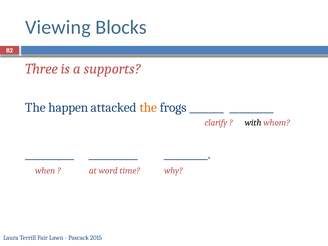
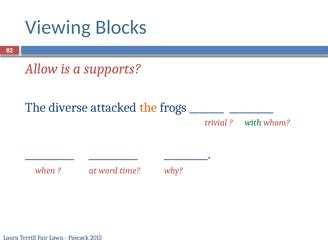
Three: Three -> Allow (42, 69)
happen: happen -> diverse (68, 108)
clarify: clarify -> trivial (216, 123)
with colour: black -> green (253, 123)
